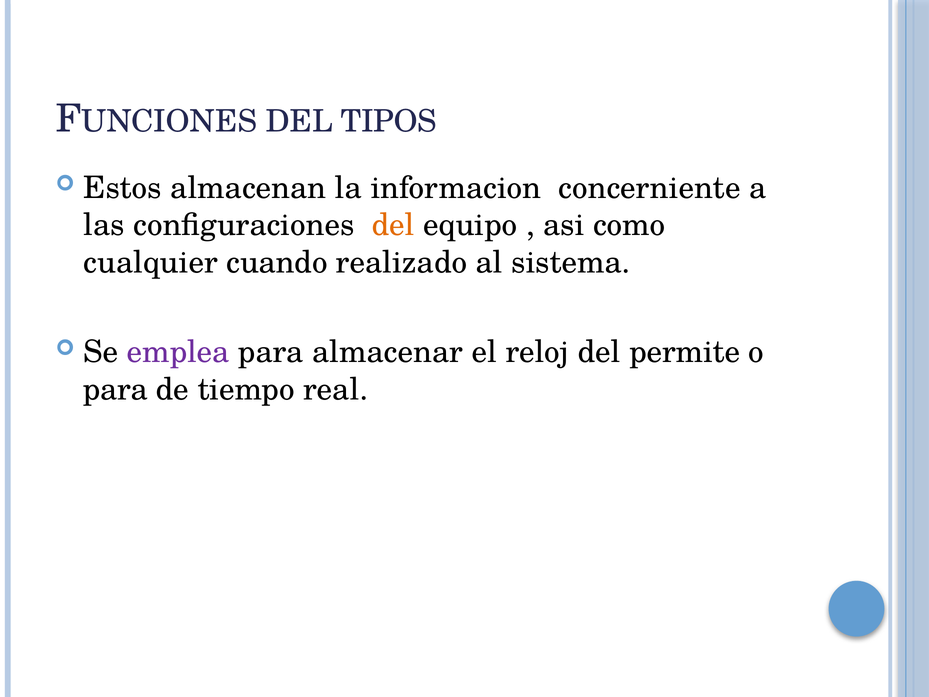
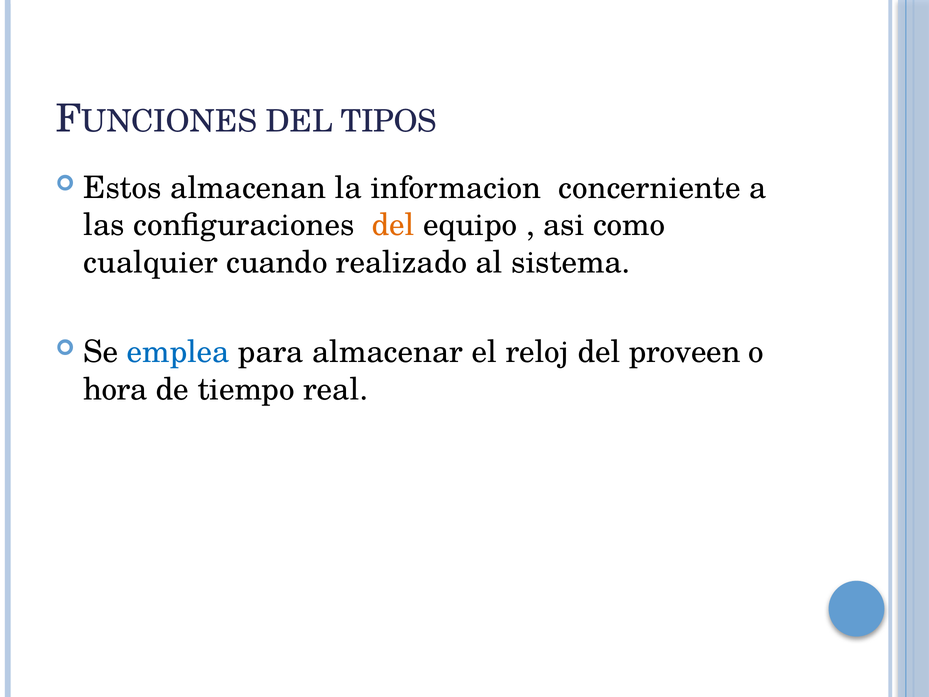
emplea colour: purple -> blue (178, 352)
permite: permite -> proveen (685, 352)
para: para -> hora (115, 389)
